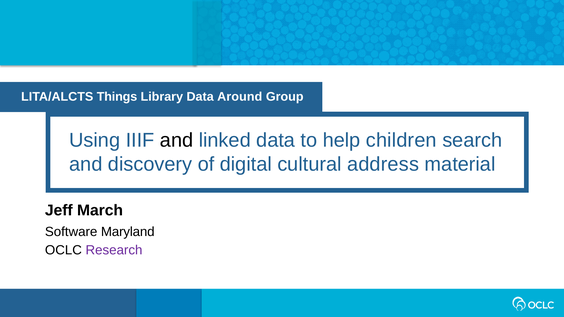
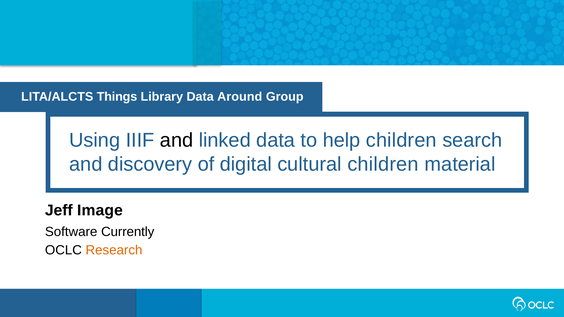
cultural address: address -> children (383, 164)
March: March -> Image (100, 210)
Maryland: Maryland -> Currently (128, 232)
Research colour: purple -> orange (114, 250)
